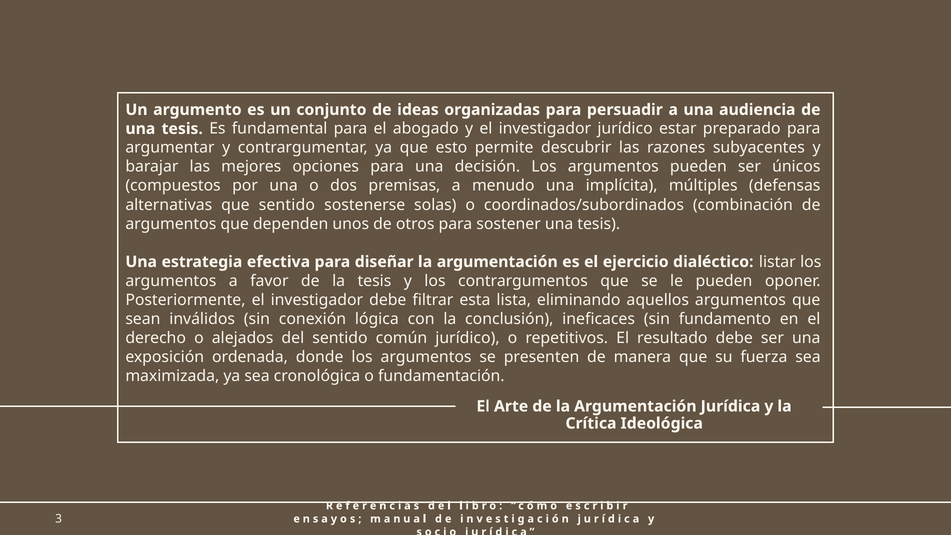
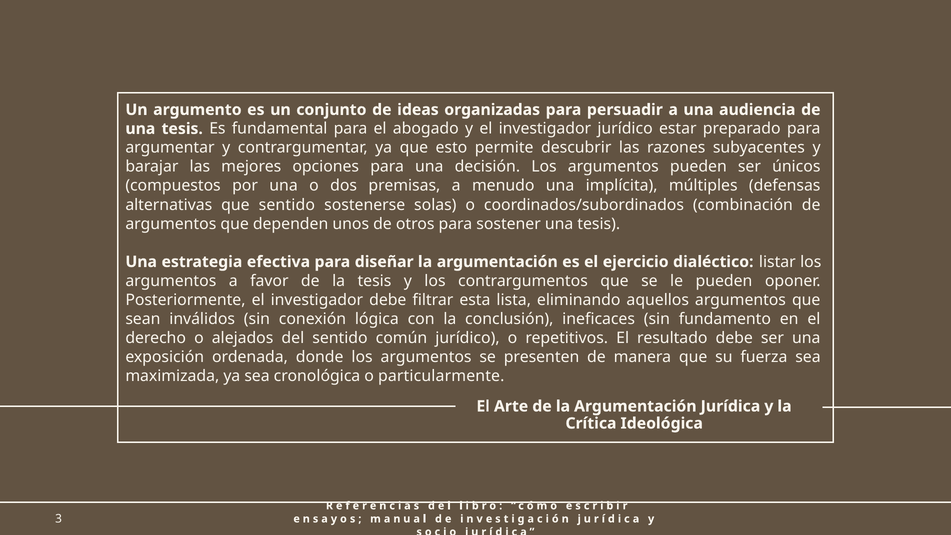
fundamentación: fundamentación -> particularmente (441, 376)
